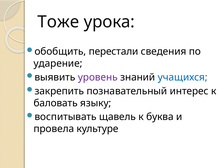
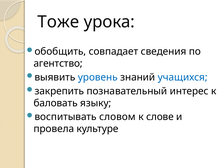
перестали: перестали -> совпадает (113, 52)
ударение: ударение -> агентство (58, 63)
уровень colour: purple -> blue (98, 77)
щавель: щавель -> словом (117, 117)
буква: буква -> слове (160, 117)
